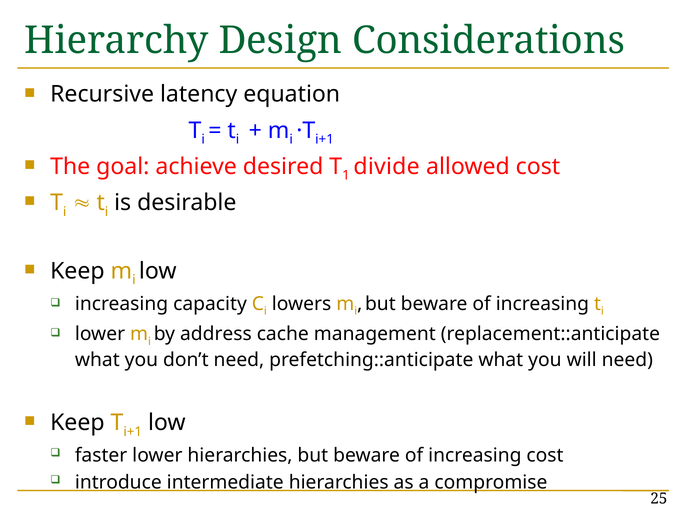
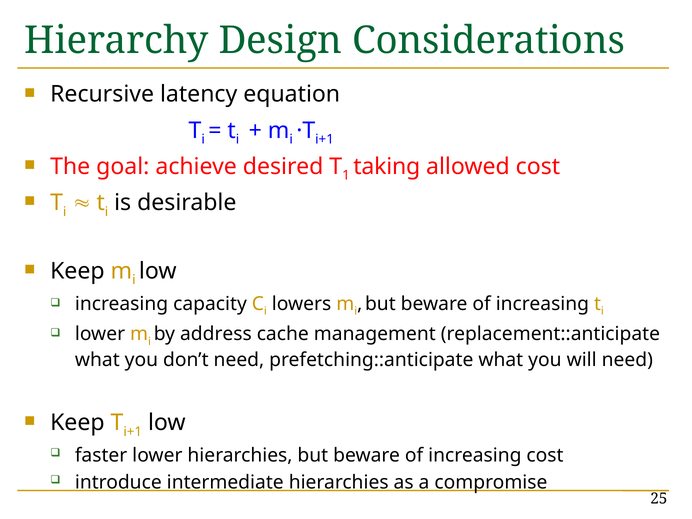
divide: divide -> taking (387, 167)
